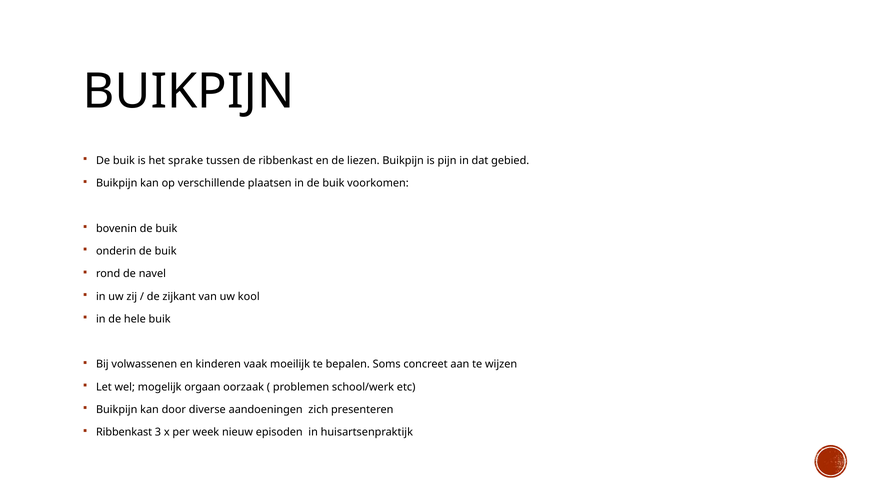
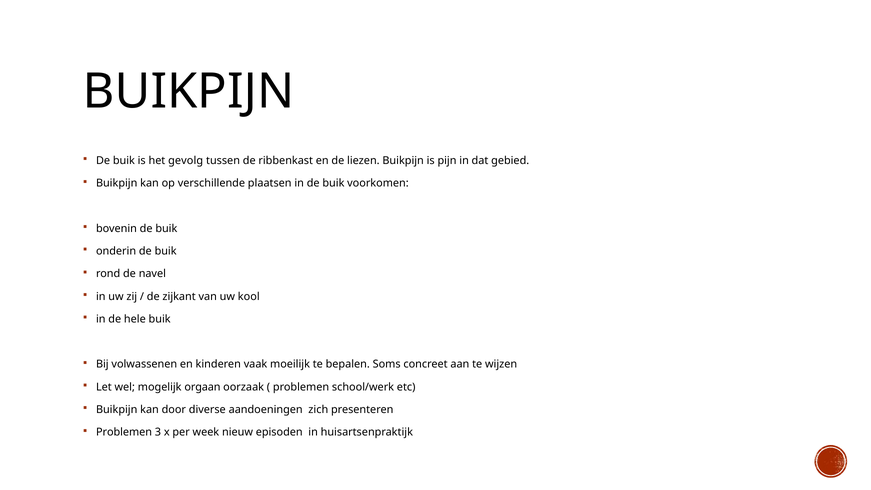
sprake: sprake -> gevolg (186, 161)
Ribbenkast: Ribbenkast -> Problemen (124, 432)
